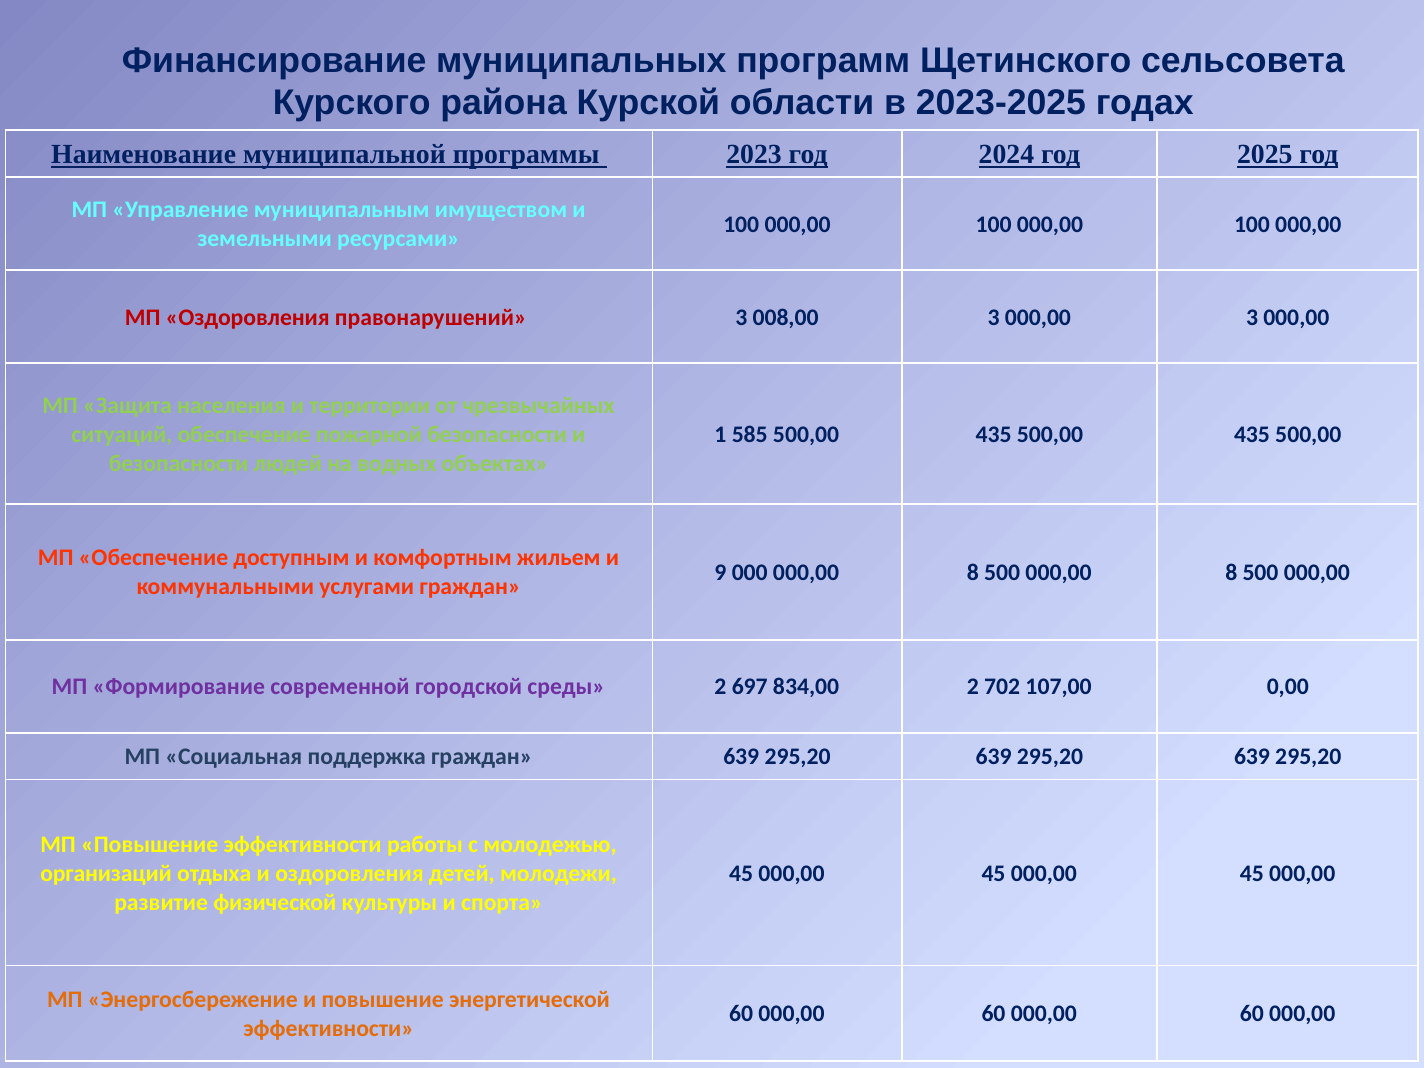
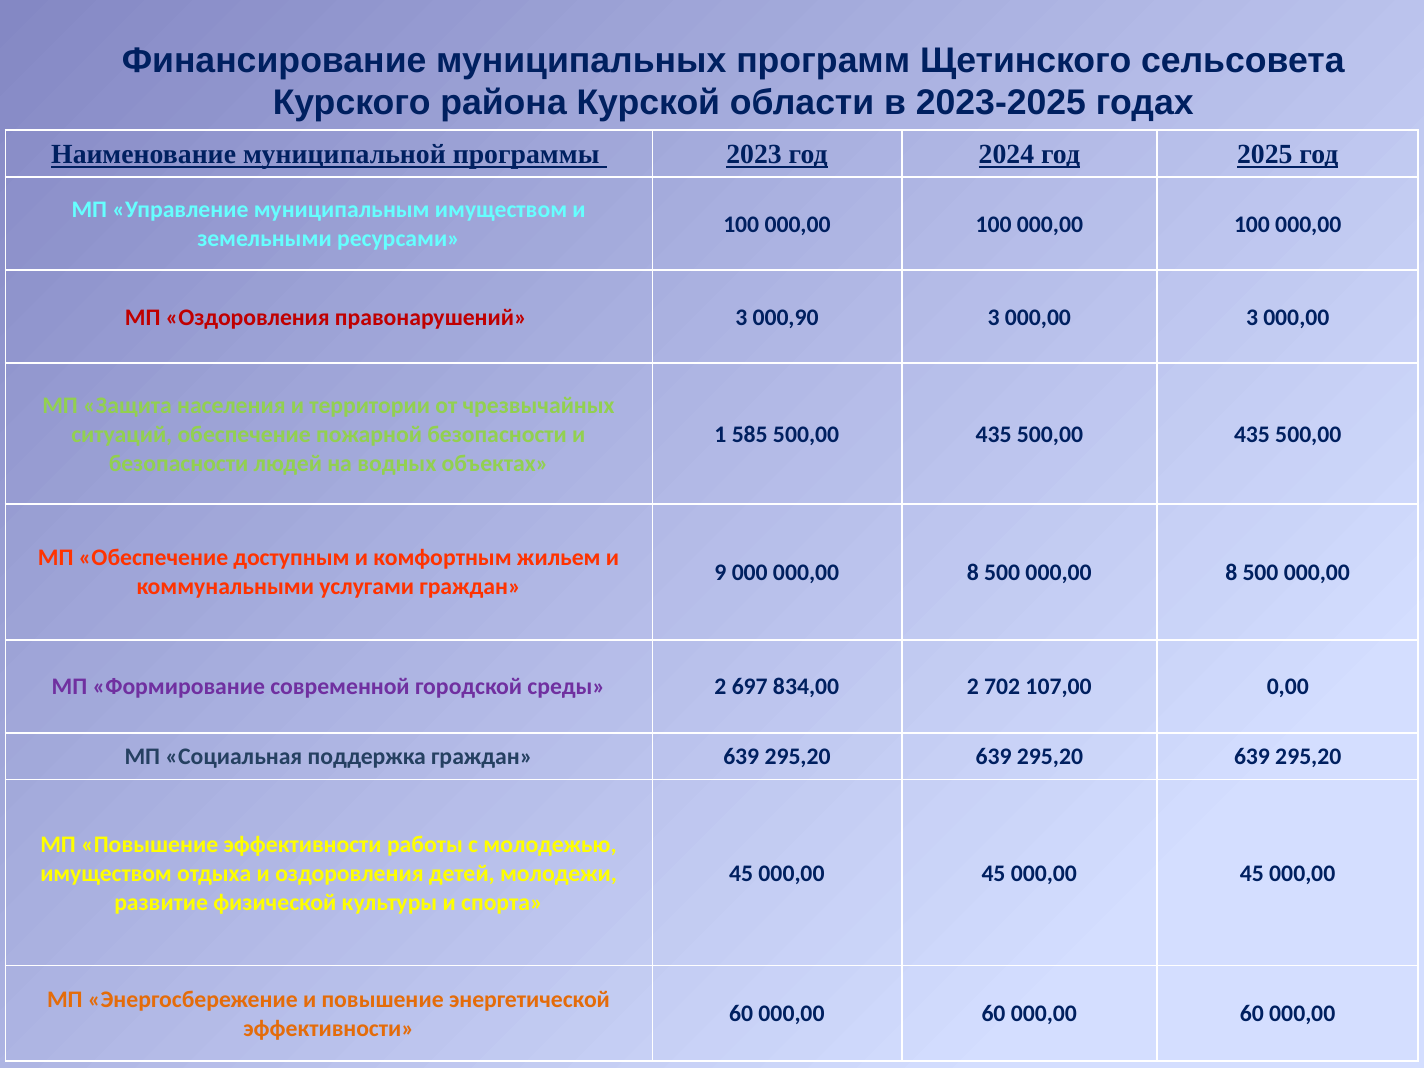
008,00: 008,00 -> 000,90 (786, 318)
организаций: организаций -> имуществом (106, 873)
